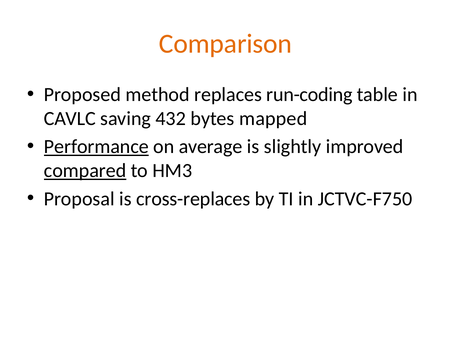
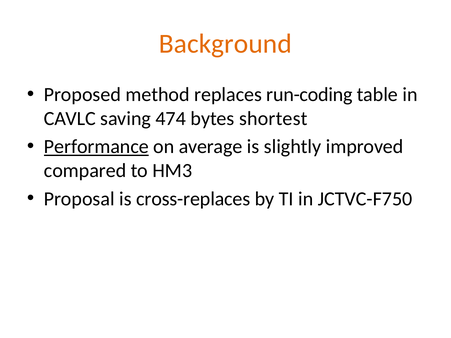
Comparison: Comparison -> Background (225, 44)
432: 432 -> 474 (171, 119)
mapped: mapped -> shortest (273, 119)
compared underline: present -> none (85, 171)
